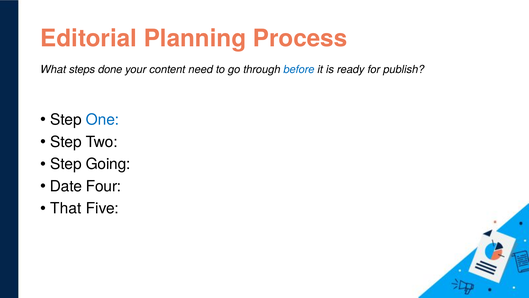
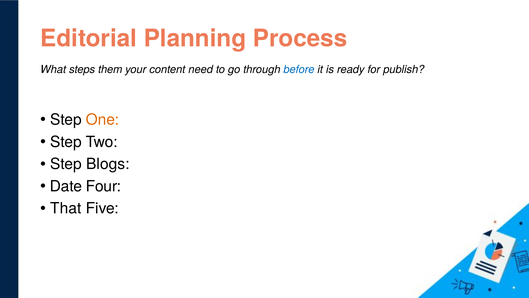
done: done -> them (110, 69)
One colour: blue -> orange (103, 120)
Going: Going -> Blogs (108, 164)
